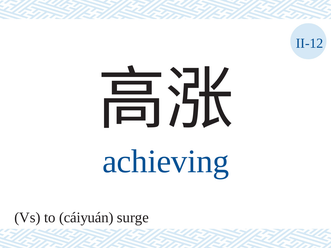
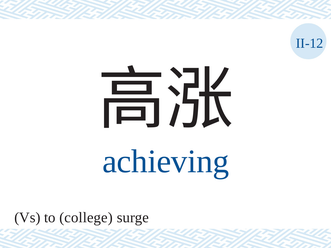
cáiyuán: cáiyuán -> college (86, 218)
